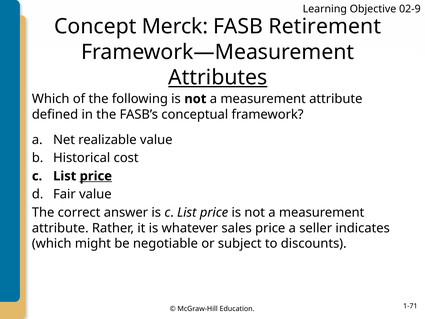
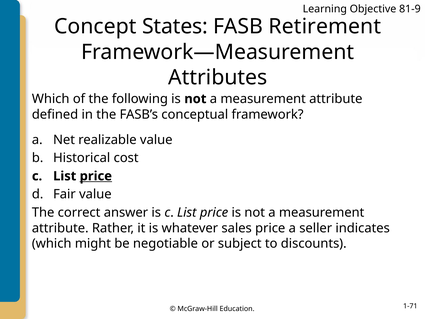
02-9: 02-9 -> 81-9 (410, 9)
Merck: Merck -> States (175, 27)
Attributes underline: present -> none (218, 78)
